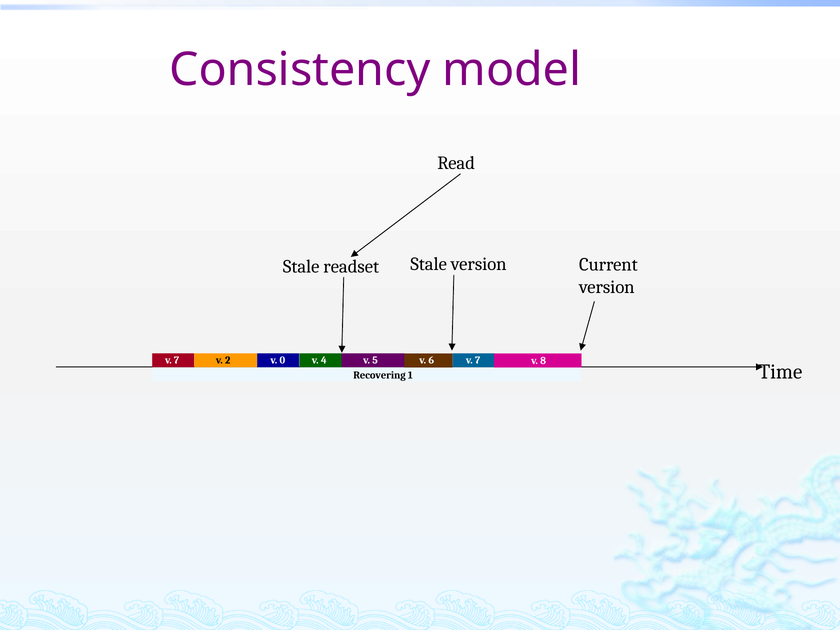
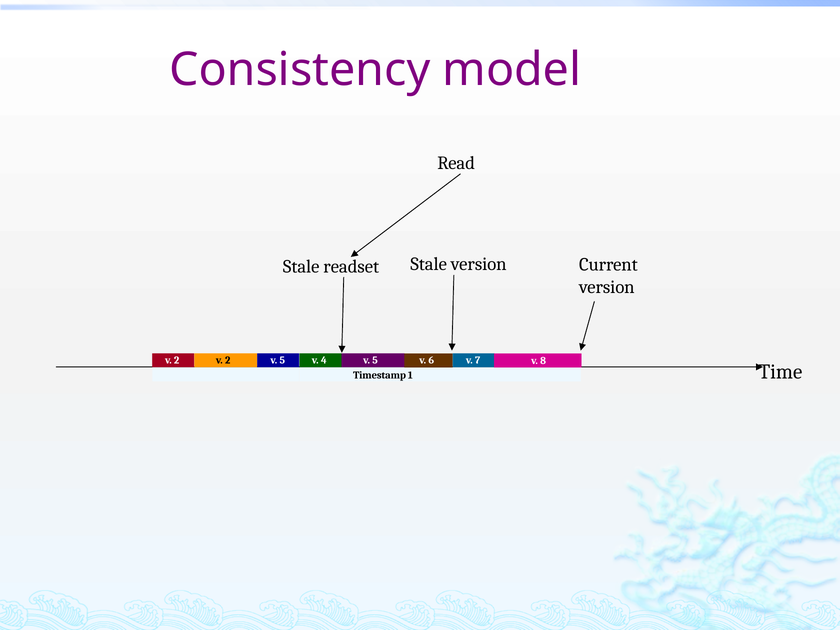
7: 7 -> 2 (177, 360)
2 v 0: 0 -> 5 (282, 360)
Recovering: Recovering -> Timestamp (380, 375)
